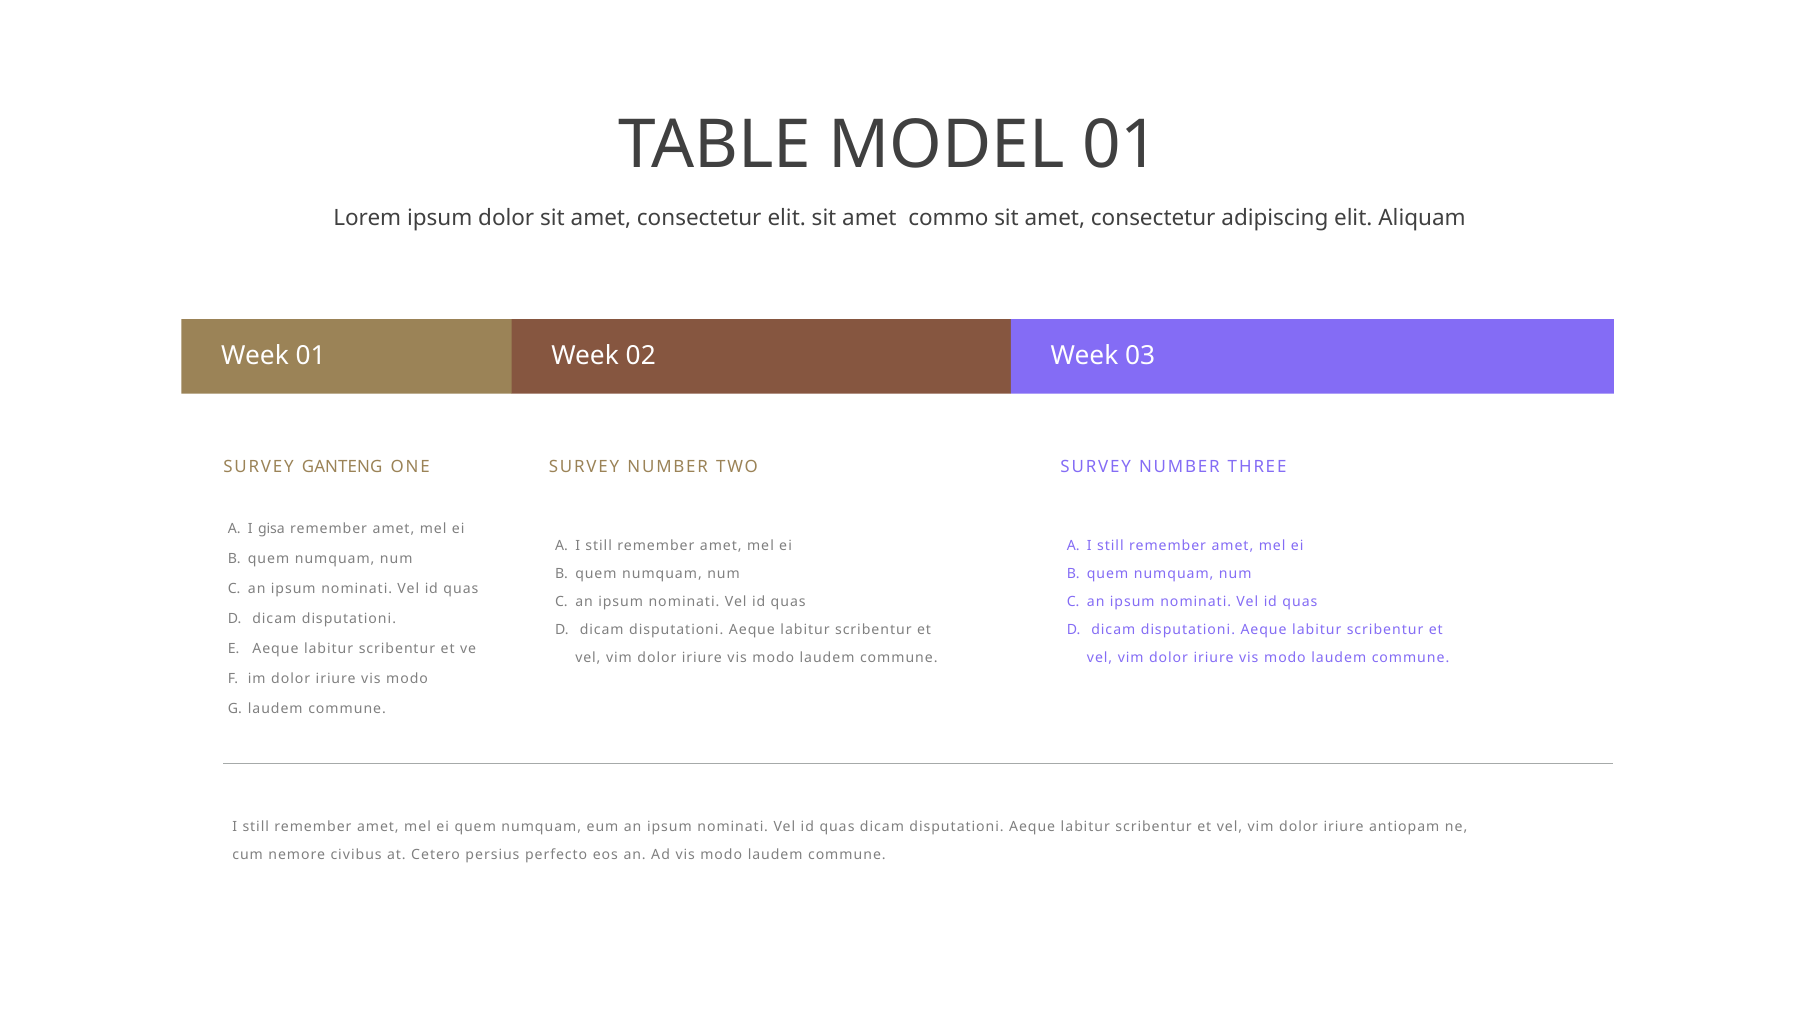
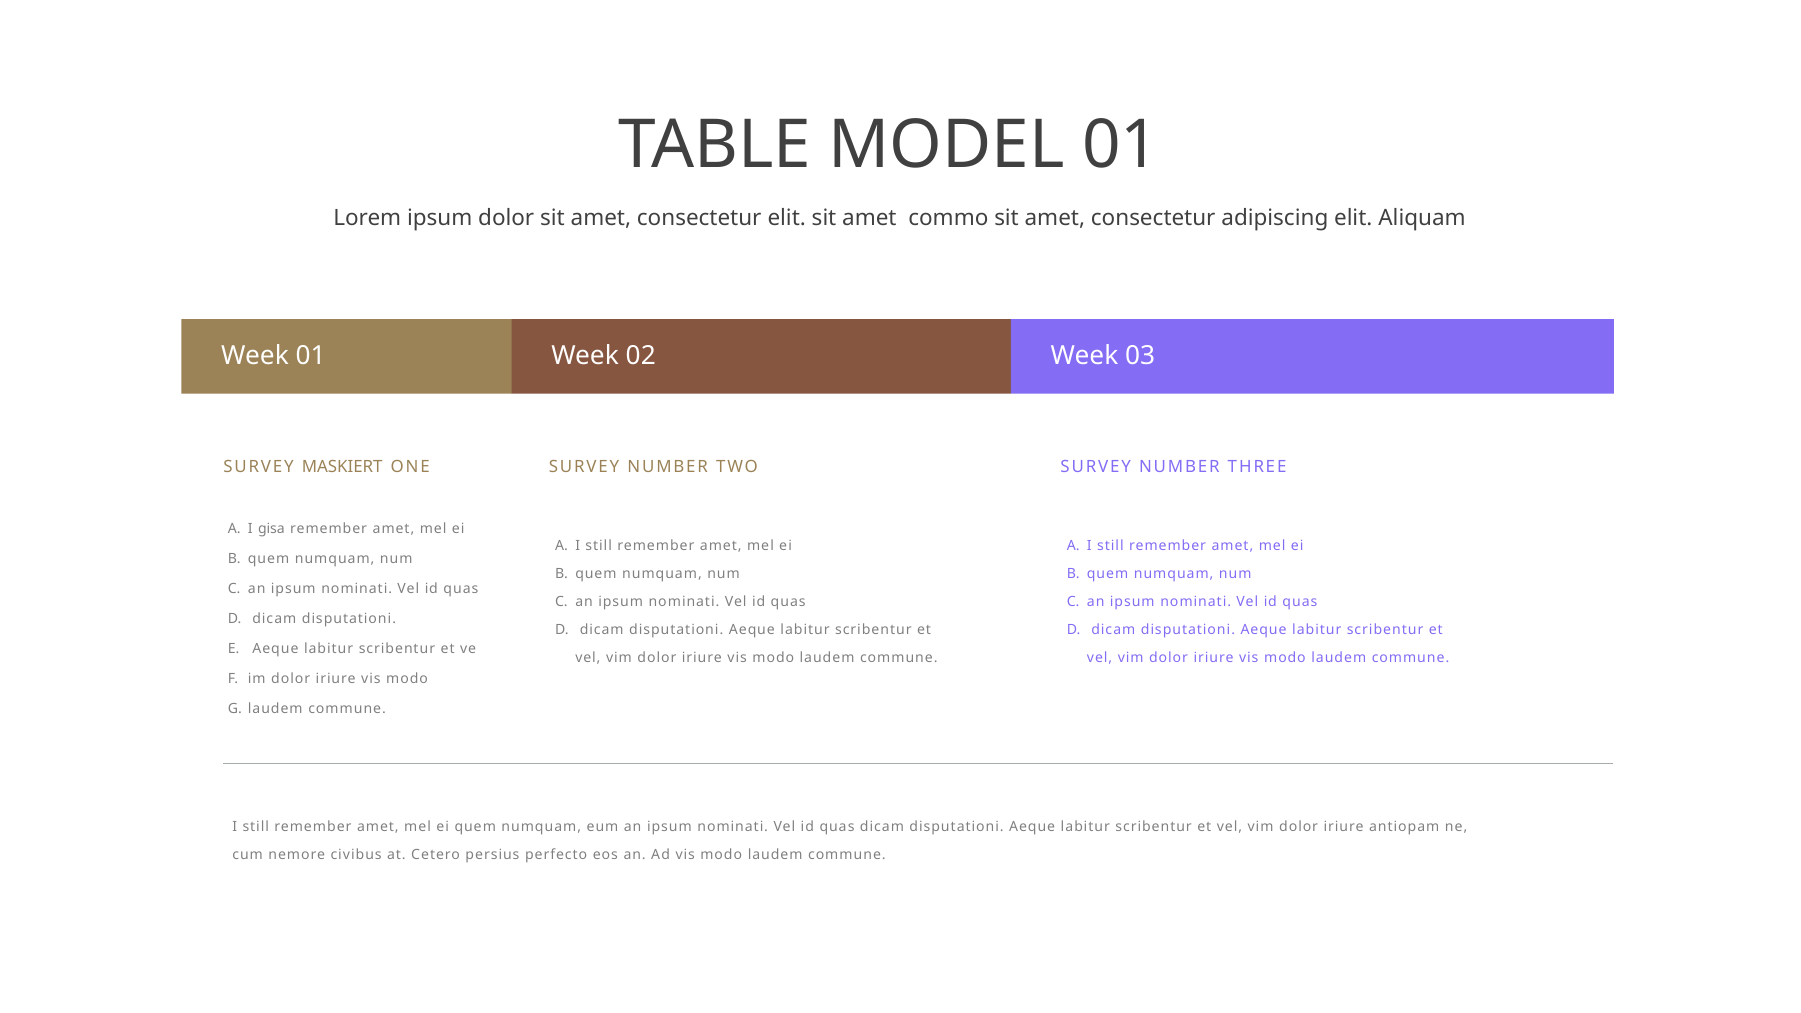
GANTENG: GANTENG -> MASKIERT (342, 467)
